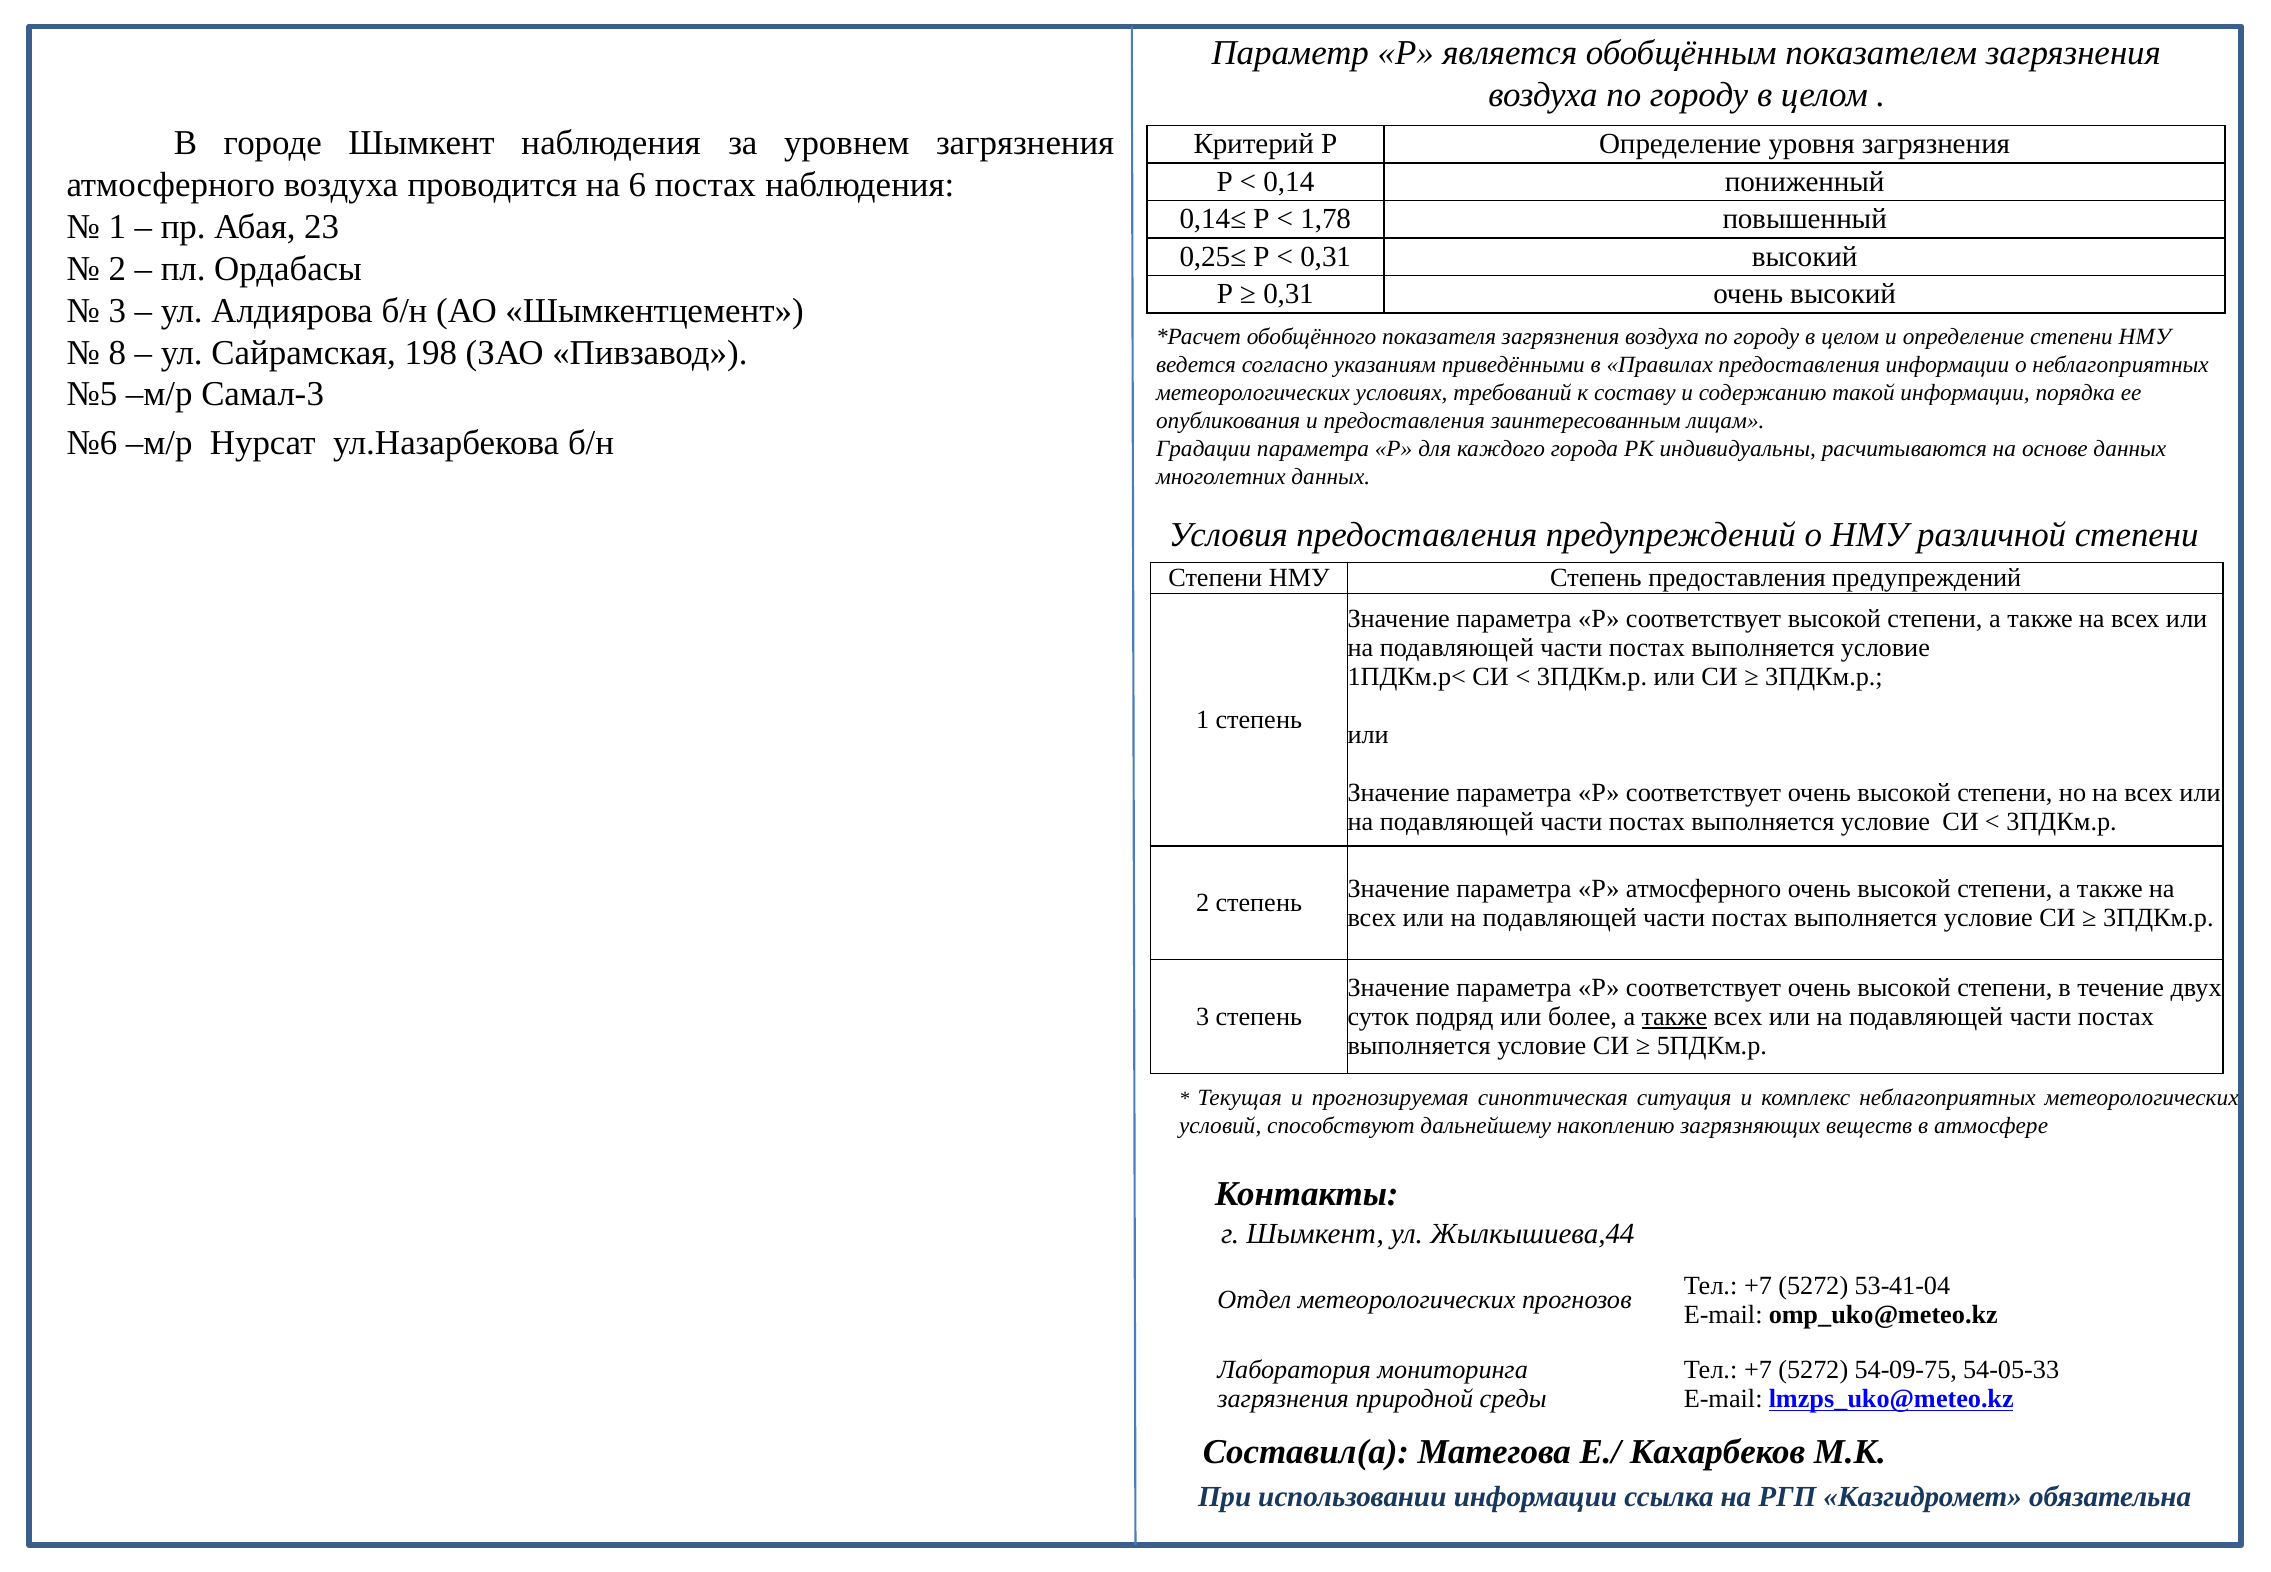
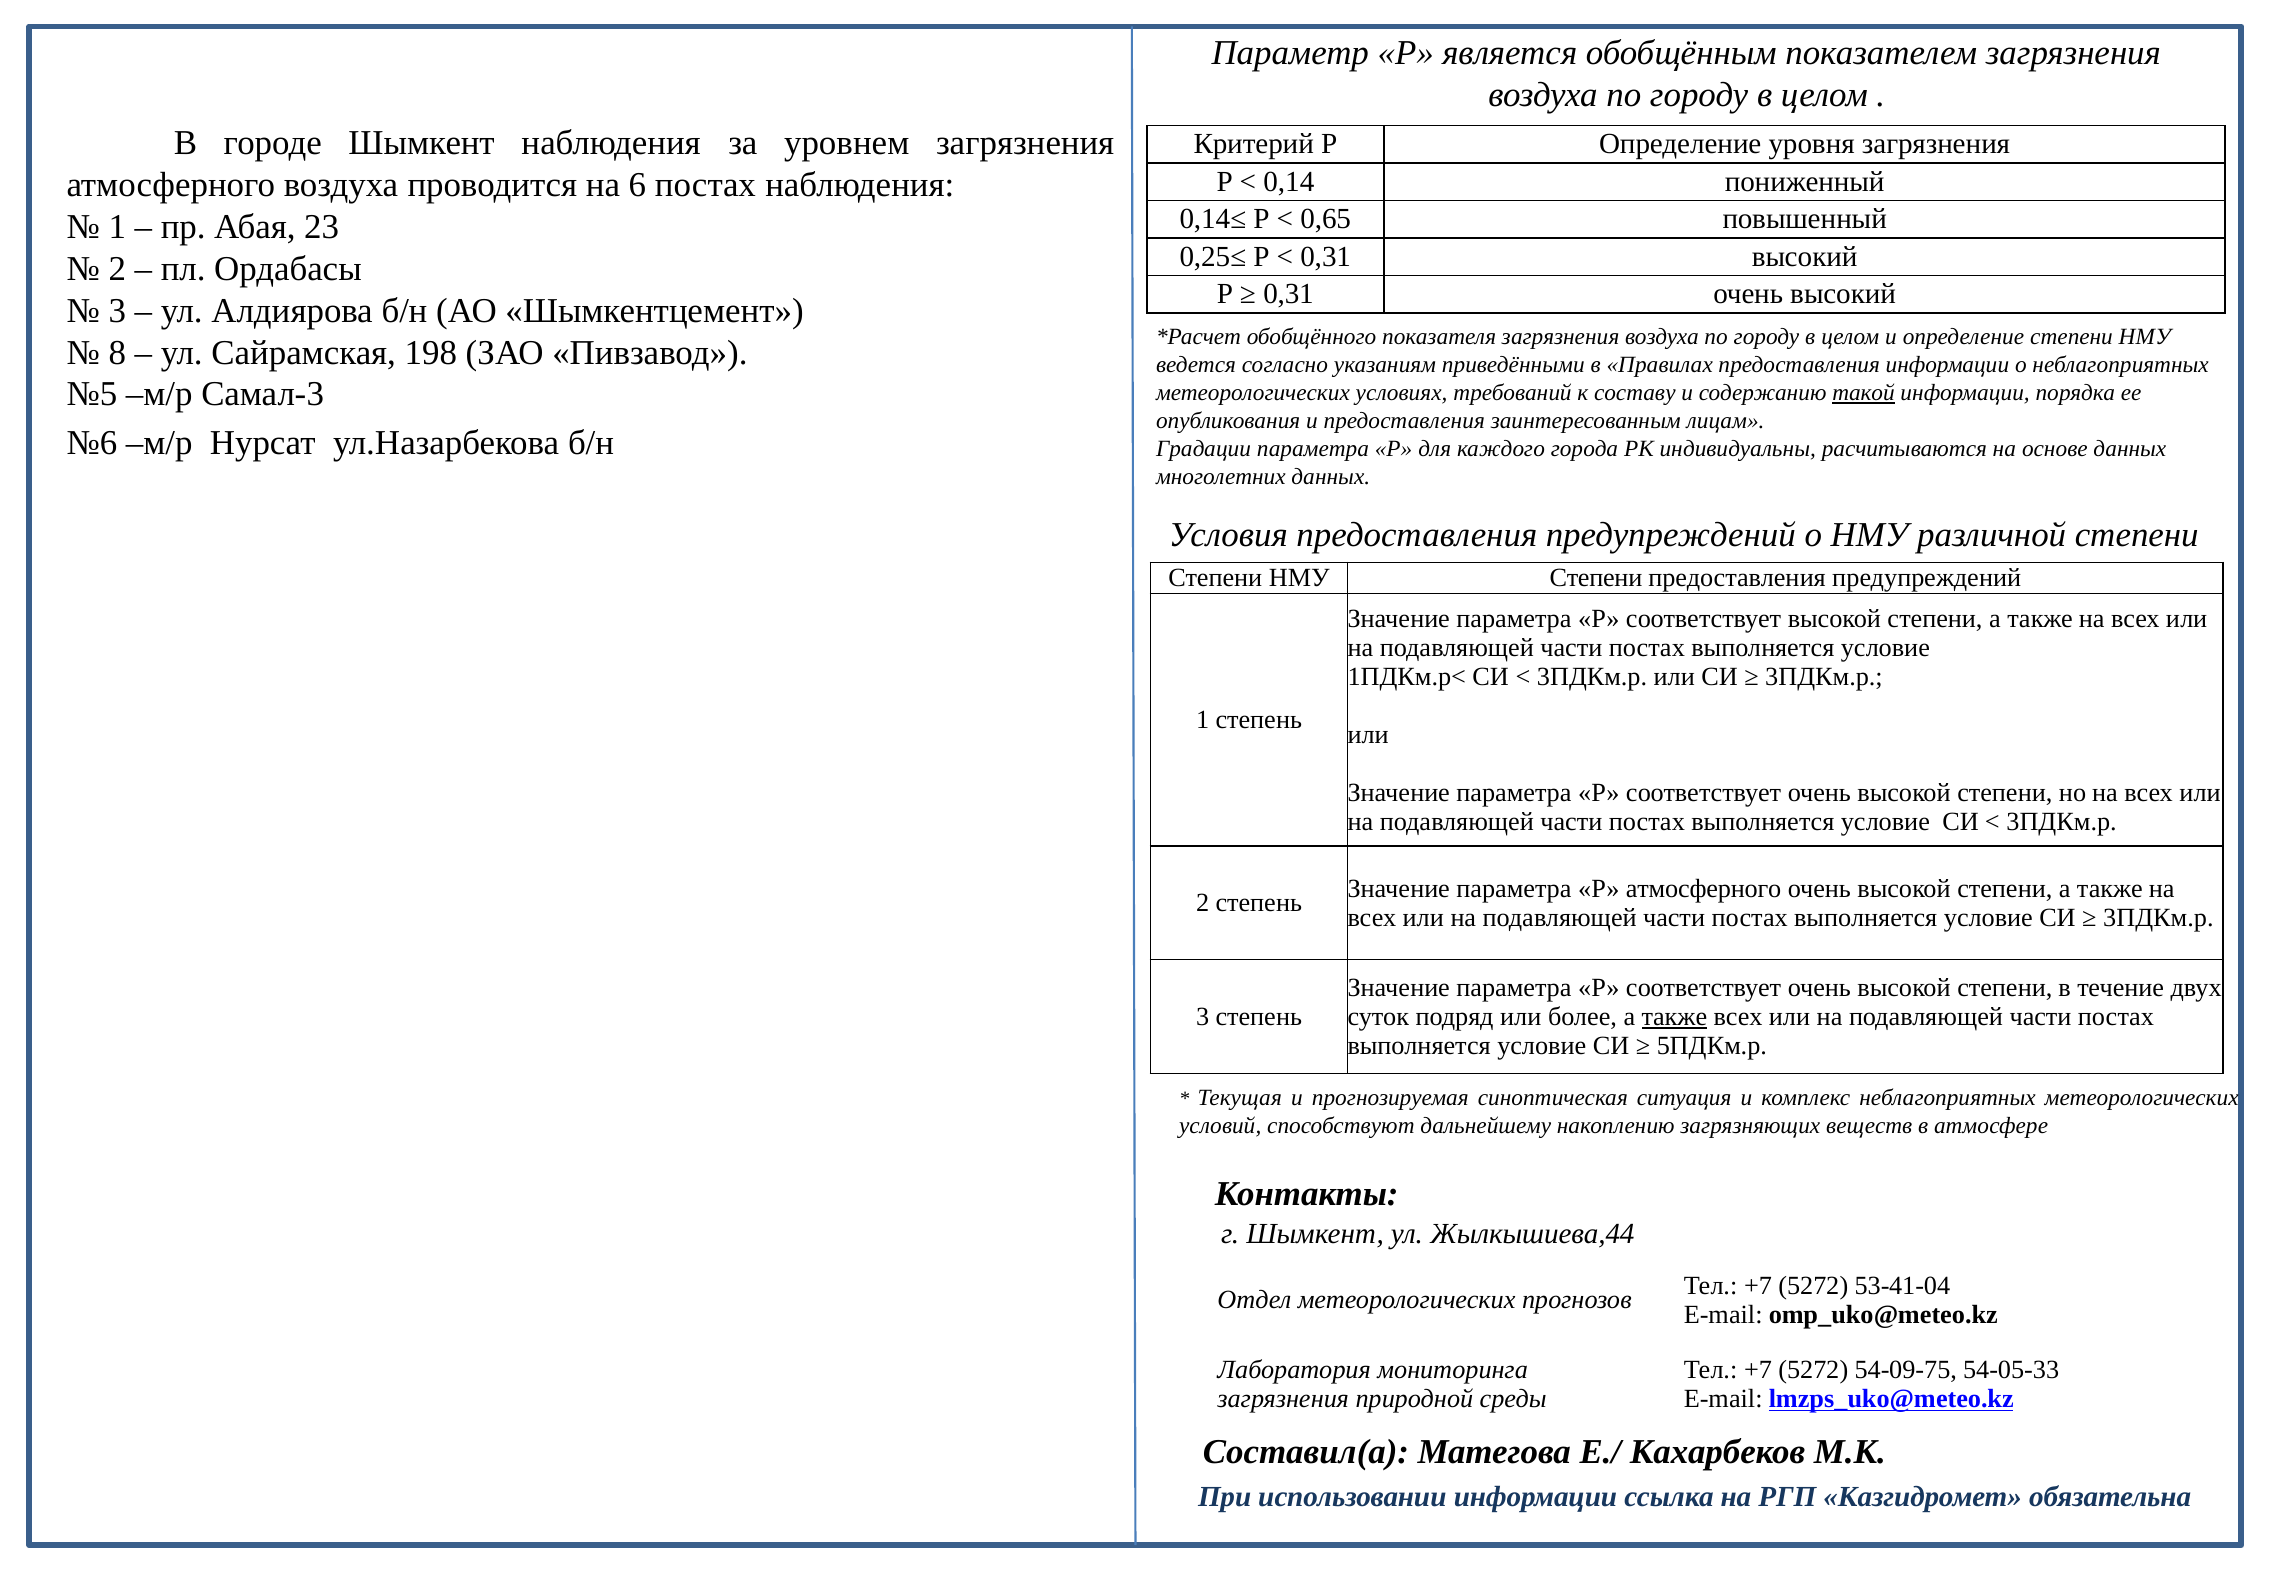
1,78: 1,78 -> 0,65 (1326, 219)
такой underline: none -> present (1864, 393)
НМУ Степень: Степень -> Степени (1596, 578)
